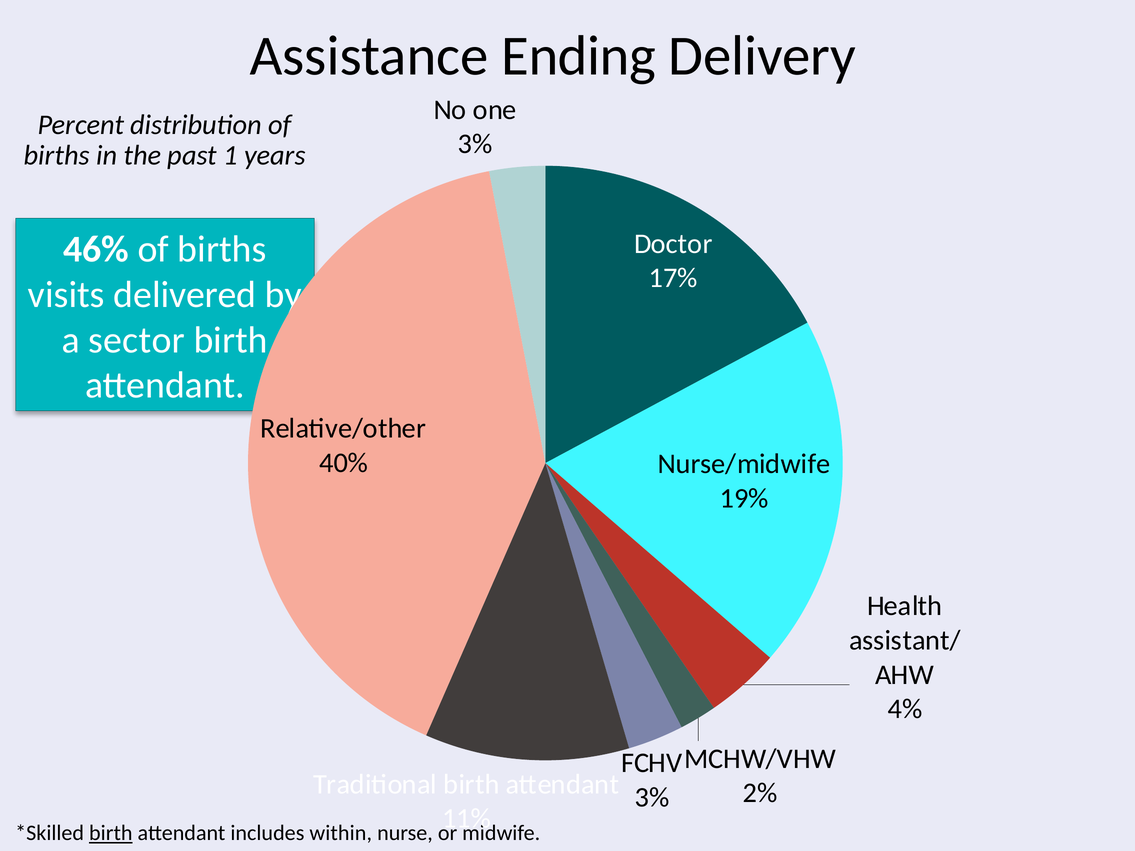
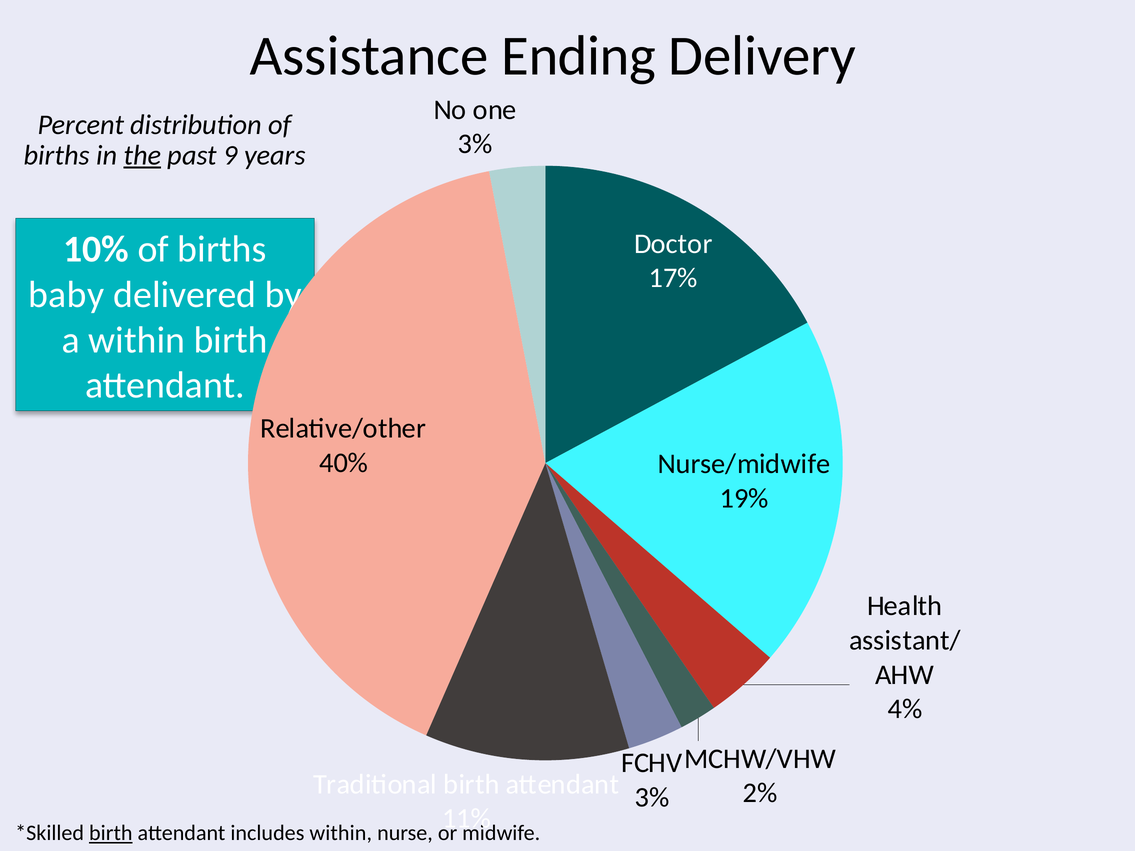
the underline: none -> present (142, 155)
1: 1 -> 9 (231, 155)
46%: 46% -> 10% (96, 249)
visits: visits -> baby (66, 295)
a sector: sector -> within (137, 340)
